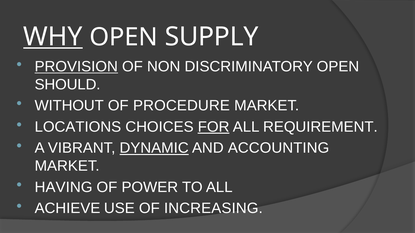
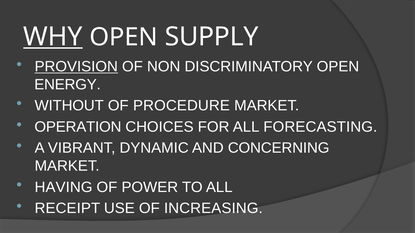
SHOULD: SHOULD -> ENERGY (68, 85)
LOCATIONS: LOCATIONS -> OPERATION (78, 127)
FOR underline: present -> none (214, 127)
REQUIREMENT: REQUIREMENT -> FORECASTING (320, 127)
DYNAMIC underline: present -> none (154, 148)
ACCOUNTING: ACCOUNTING -> CONCERNING (279, 148)
ACHIEVE: ACHIEVE -> RECEIPT (67, 209)
